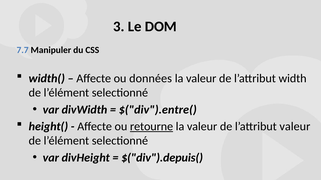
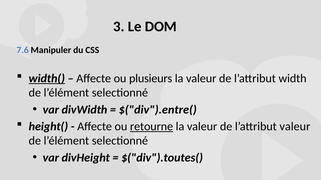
7.7: 7.7 -> 7.6 (23, 50)
width( underline: none -> present (47, 79)
données: données -> plusieurs (151, 79)
$("div").depuis(: $("div").depuis( -> $("div").toutes( (162, 158)
